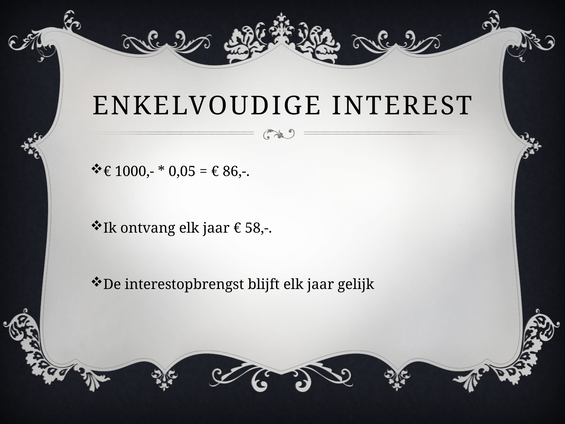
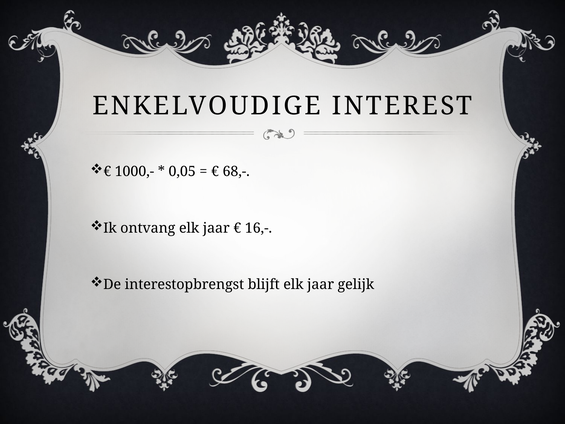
86,-: 86,- -> 68,- (236, 171)
58,-: 58,- -> 16,- (258, 228)
